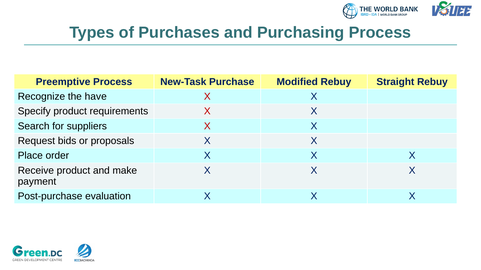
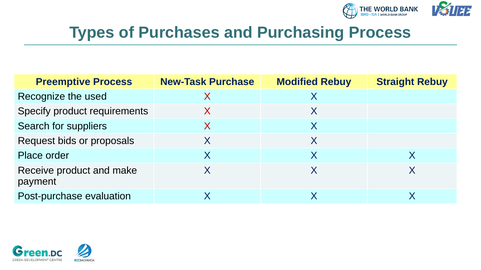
have: have -> used (96, 97)
